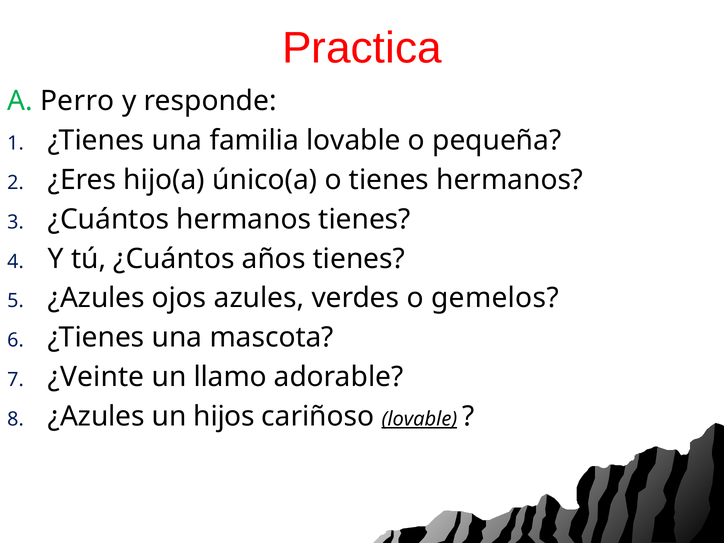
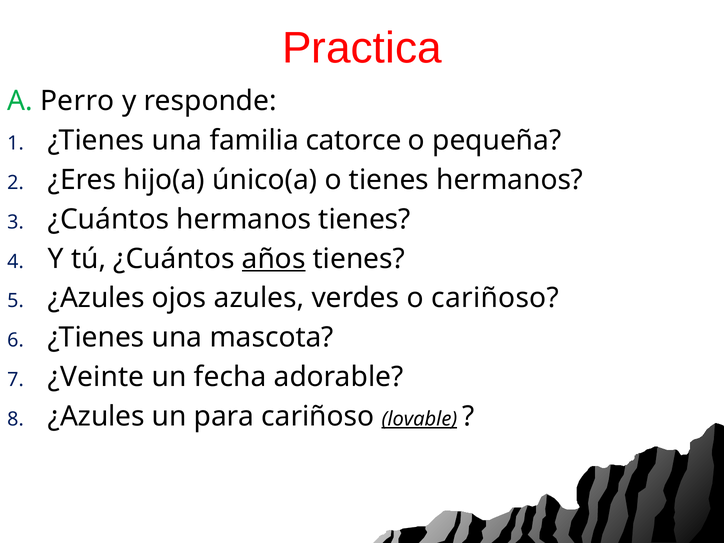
familia lovable: lovable -> catorce (354, 140)
años underline: none -> present (274, 259)
o gemelos: gemelos -> cariñoso (495, 298)
llamo: llamo -> fecha (230, 377)
hijos: hijos -> para (224, 417)
